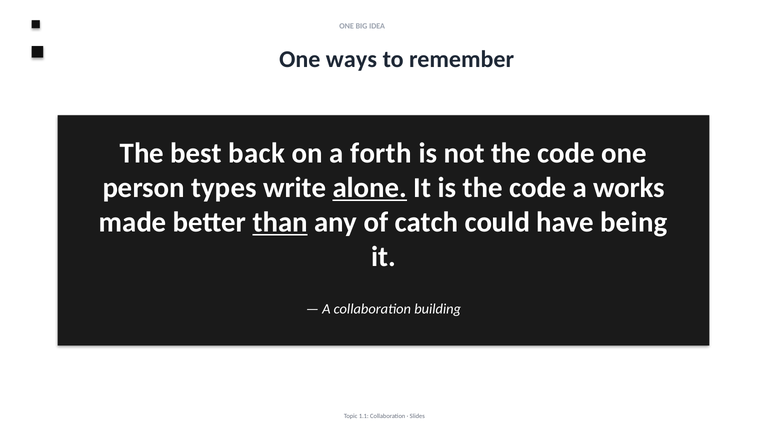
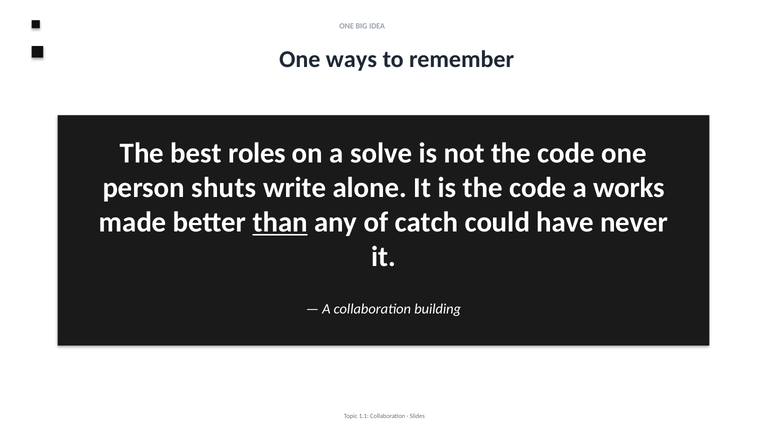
back: back -> roles (257, 153)
forth: forth -> solve (381, 153)
types: types -> shuts (224, 188)
alone underline: present -> none (370, 188)
being: being -> never (634, 223)
